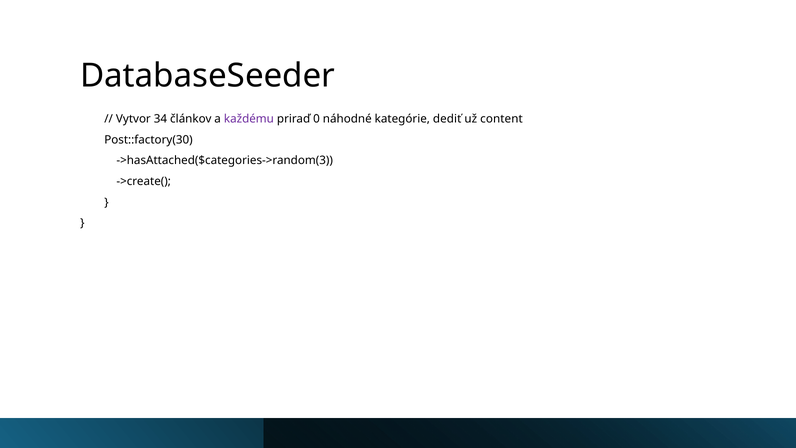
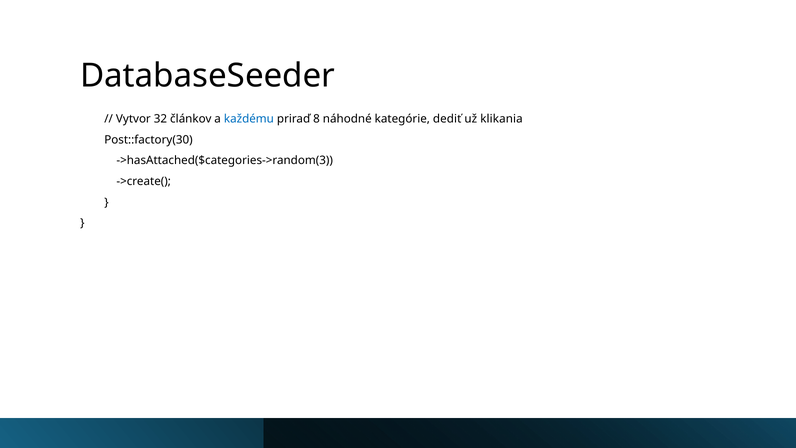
34: 34 -> 32 (160, 119)
každému colour: purple -> blue (249, 119)
0: 0 -> 8 (317, 119)
content: content -> klikania (501, 119)
